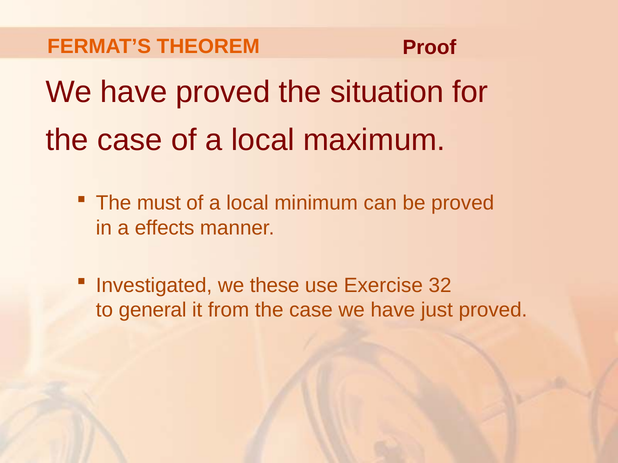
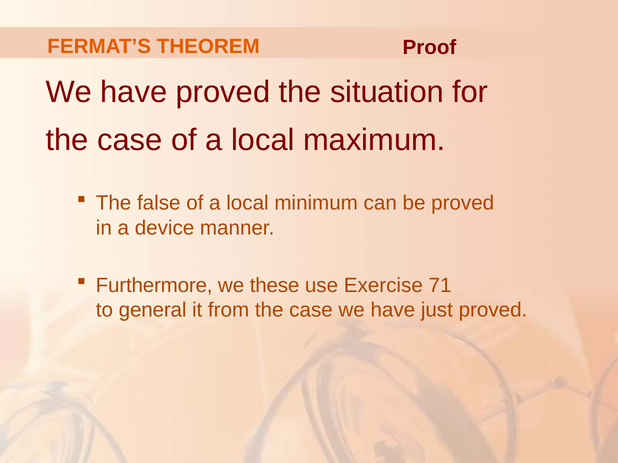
must: must -> false (159, 203)
effects: effects -> device (165, 228)
Investigated: Investigated -> Furthermore (154, 286)
32: 32 -> 71 (440, 286)
